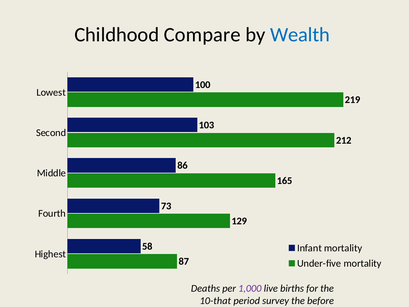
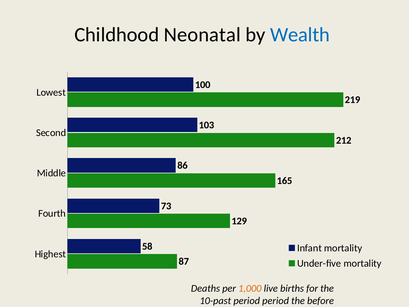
Compare: Compare -> Neonatal (202, 35)
1,000 colour: purple -> orange (250, 288)
10-that: 10-that -> 10-past (215, 301)
period survey: survey -> period (276, 301)
